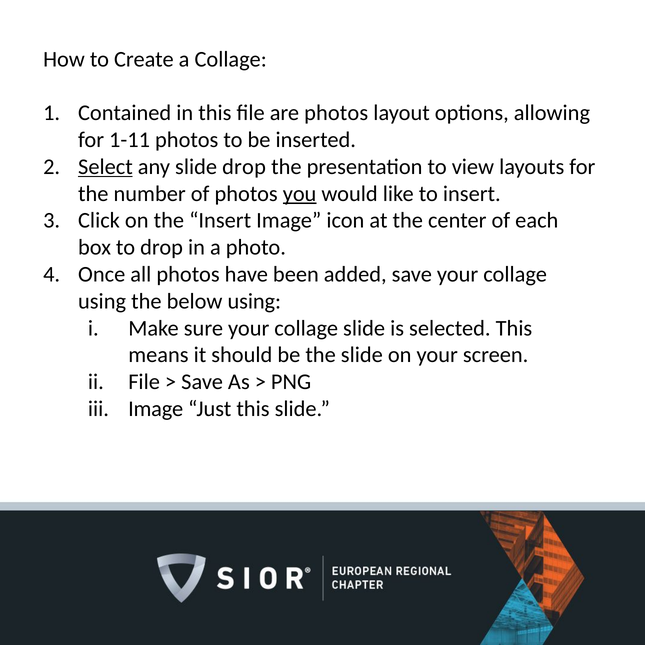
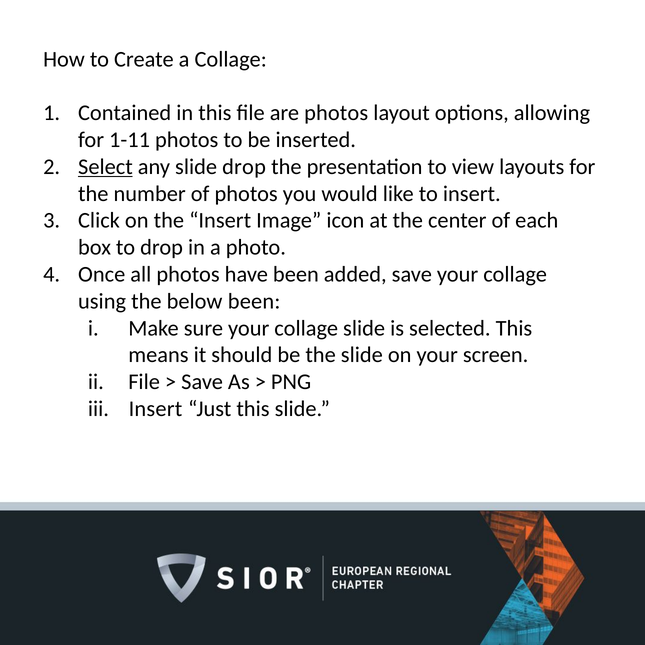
you underline: present -> none (300, 194)
below using: using -> been (254, 301)
Image: Image -> Insert (155, 409)
